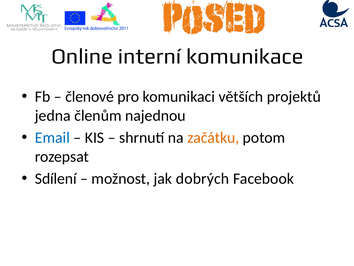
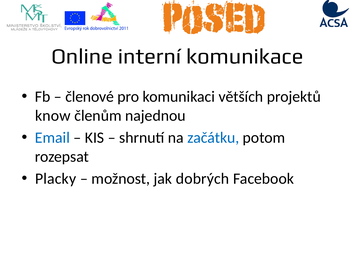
jedna: jedna -> know (53, 115)
začátku colour: orange -> blue (213, 137)
Sdílení: Sdílení -> Placky (56, 178)
